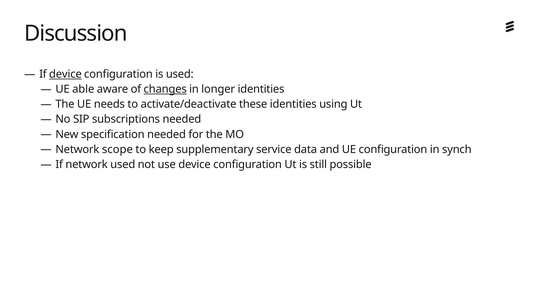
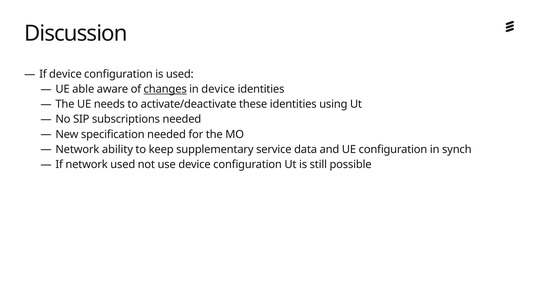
device underline: present -> none (65, 74)
in longer: longer -> device (218, 89)
scope: scope -> ability (117, 149)
